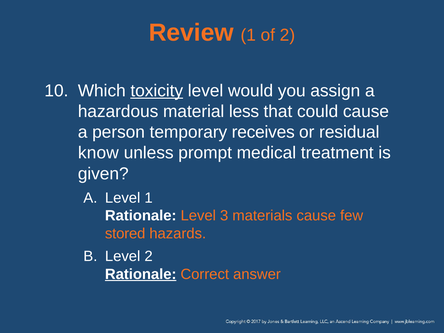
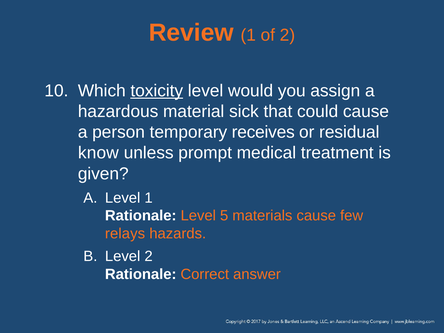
less: less -> sick (244, 111)
3: 3 -> 5 (224, 216)
stored: stored -> relays (125, 233)
Rationale underline: present -> none (141, 274)
